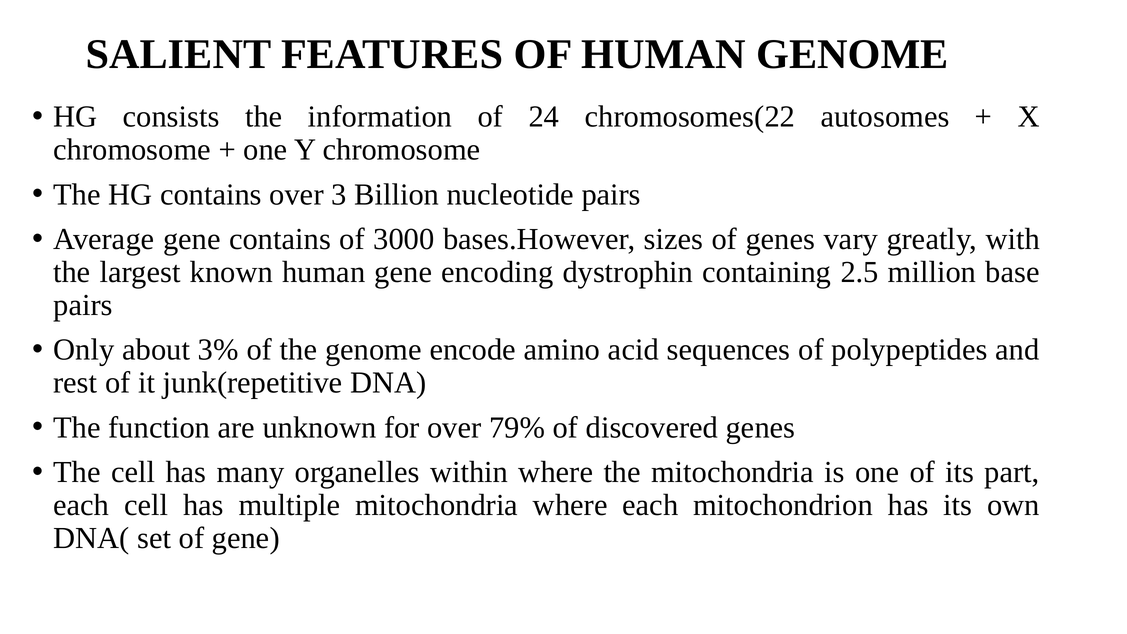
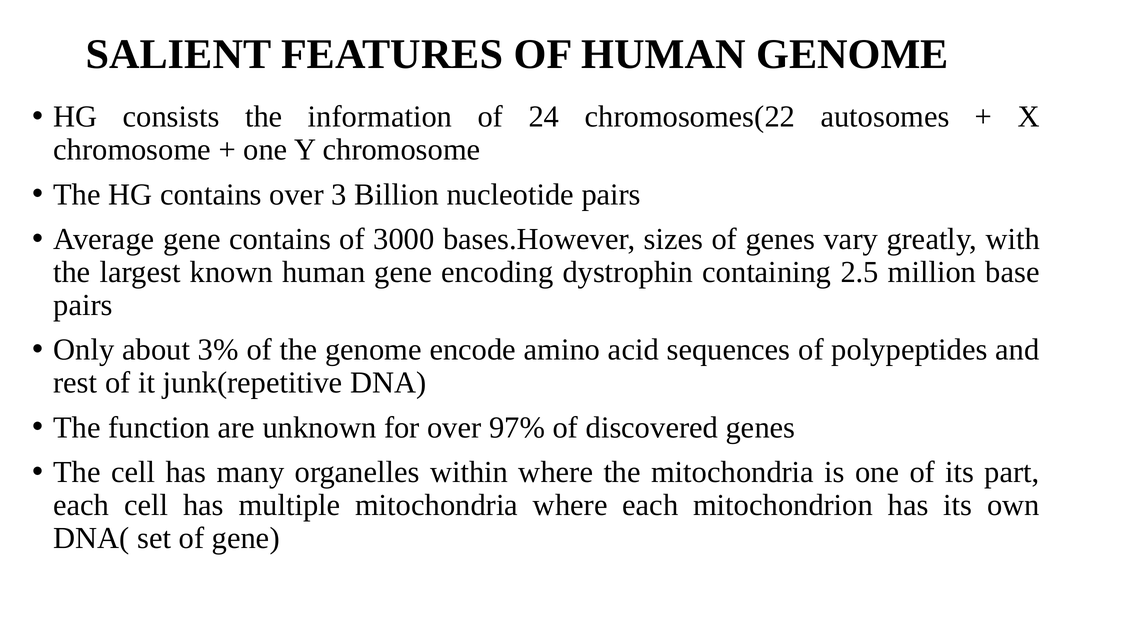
79%: 79% -> 97% (517, 427)
